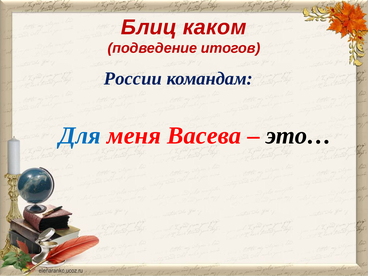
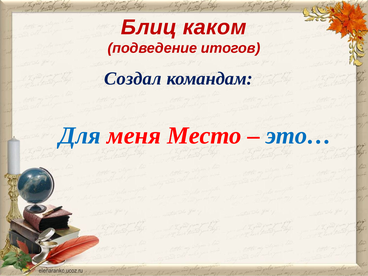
России: России -> Создал (133, 79)
Васева: Васева -> Место (204, 135)
это… colour: black -> blue (299, 135)
